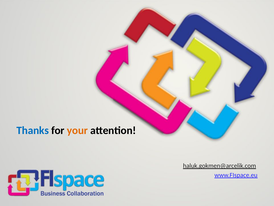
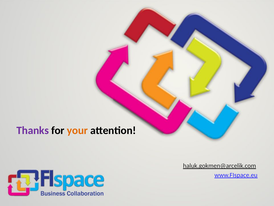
Thanks colour: blue -> purple (33, 130)
